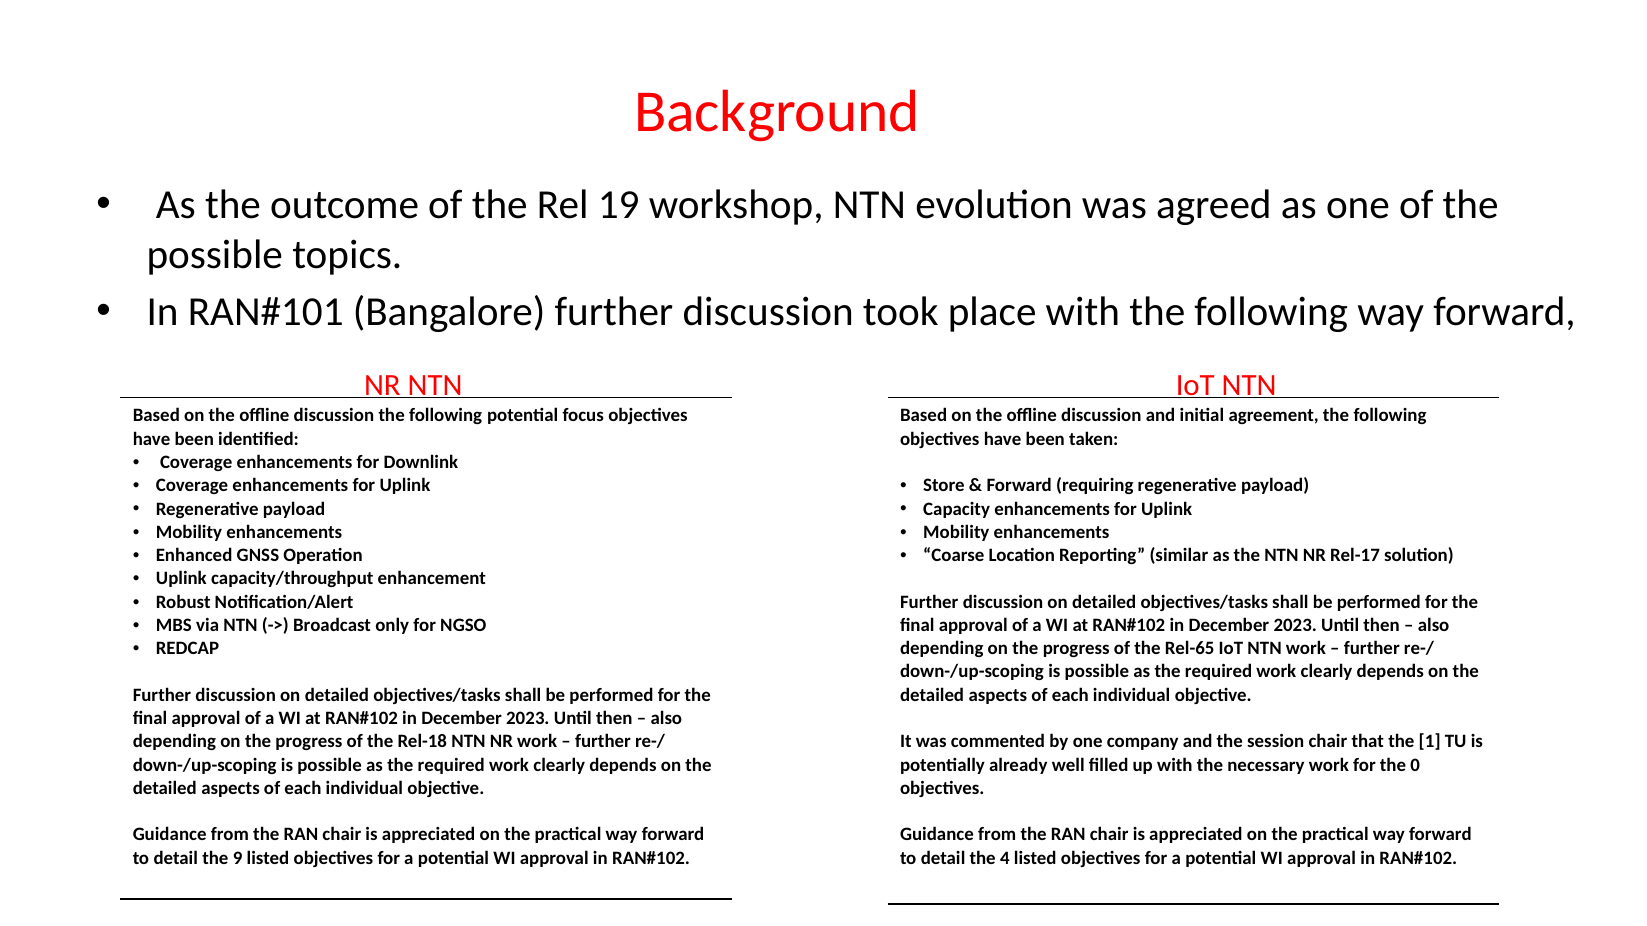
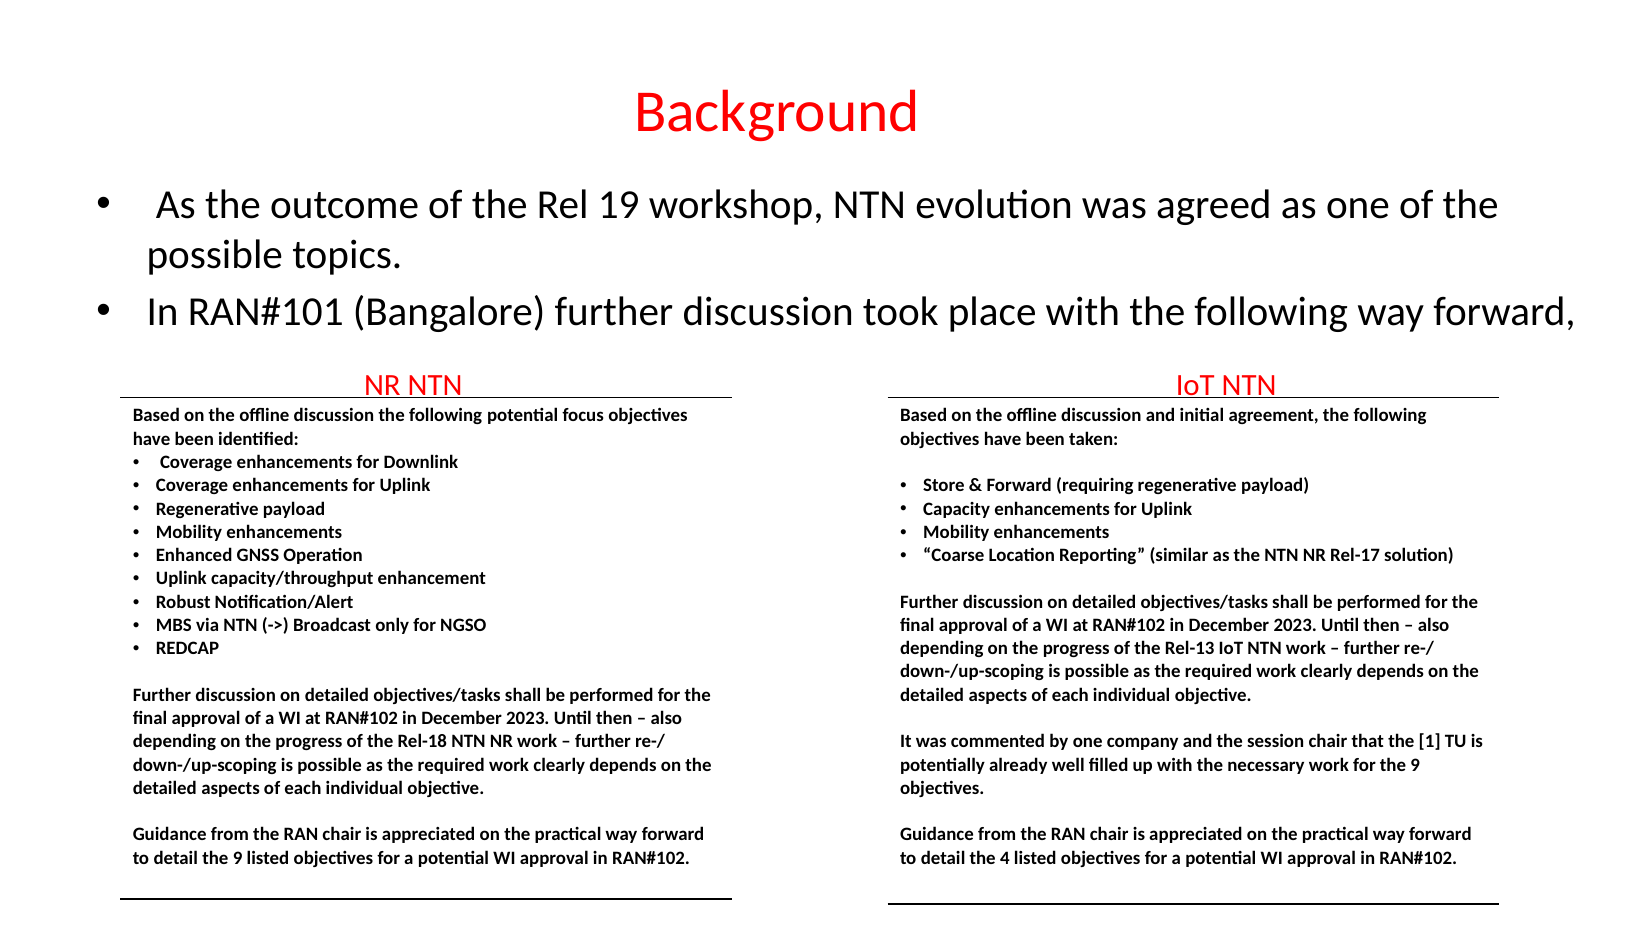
Rel-65: Rel-65 -> Rel-13 (1190, 649)
for the 0: 0 -> 9 (1415, 765)
